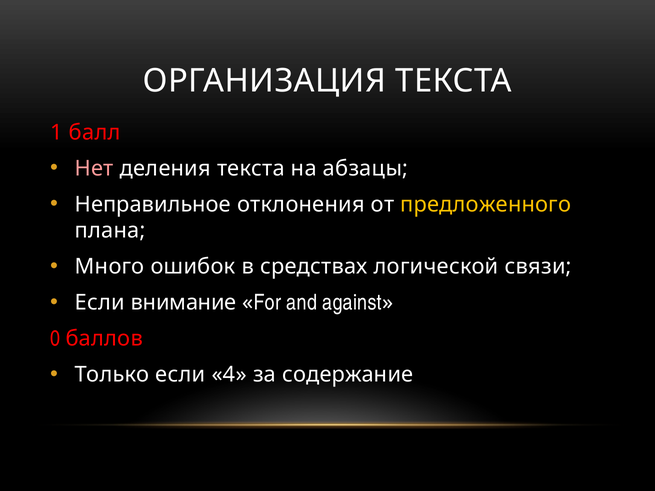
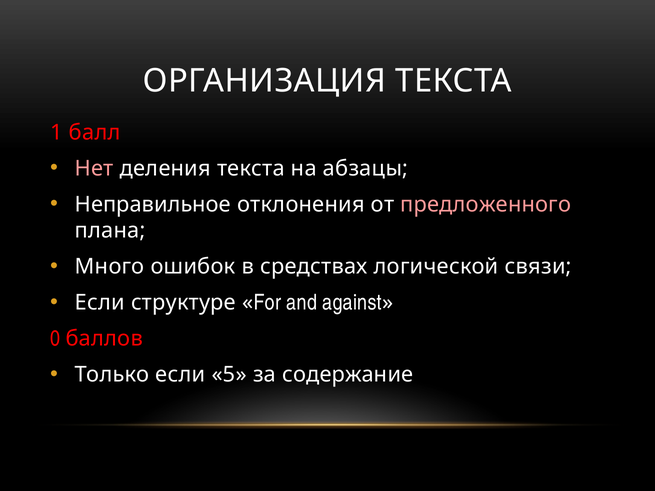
предложенного colour: yellow -> pink (486, 205)
внимание: внимание -> структуре (183, 303)
4: 4 -> 5 (229, 375)
